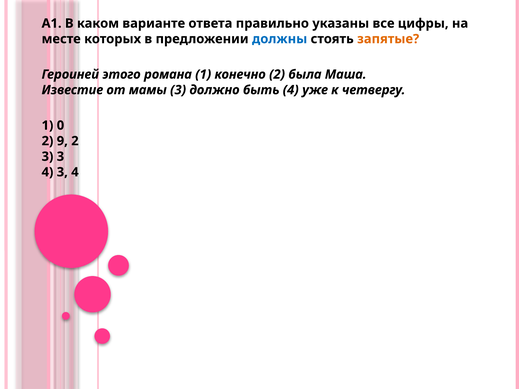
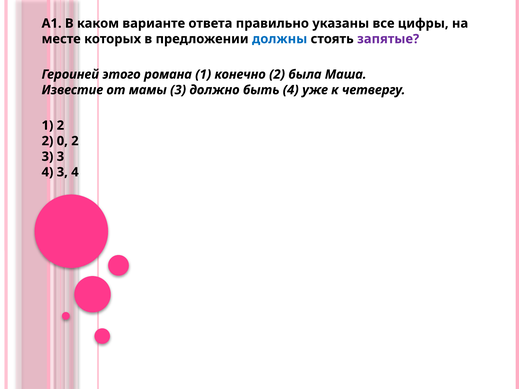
запятые colour: orange -> purple (388, 39)
1 0: 0 -> 2 (60, 125)
9: 9 -> 0 (62, 141)
